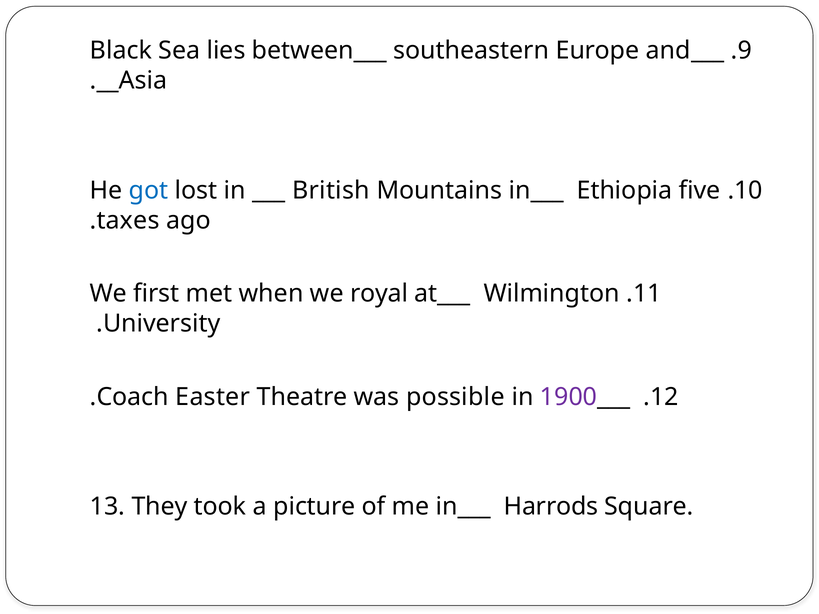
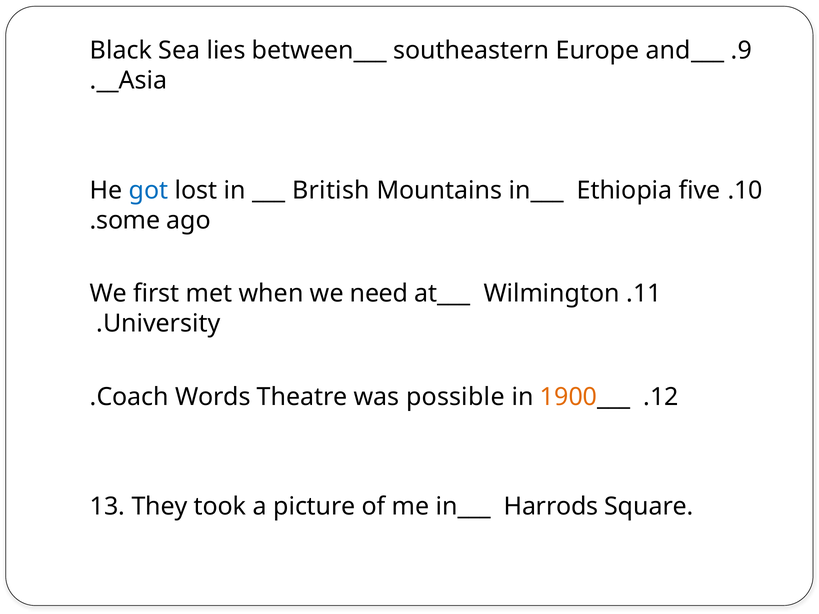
taxes: taxes -> some (128, 221)
royal: royal -> need (379, 294)
Easter: Easter -> Words (213, 397)
1900 colour: purple -> orange (569, 397)
